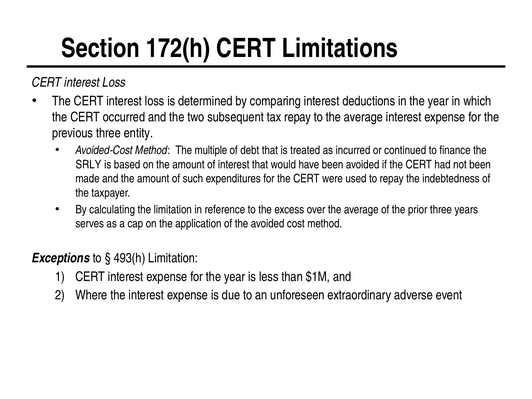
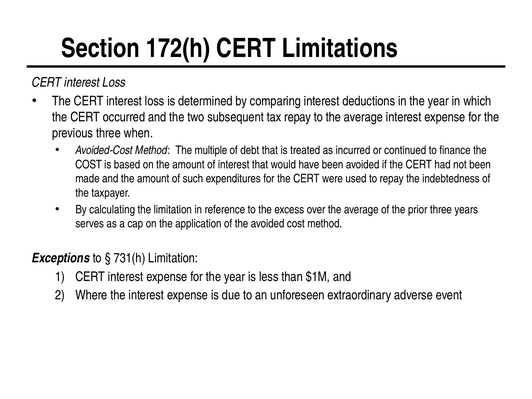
entity: entity -> when (138, 133)
SRLY: SRLY -> COST (89, 165)
493(h: 493(h -> 731(h (130, 258)
